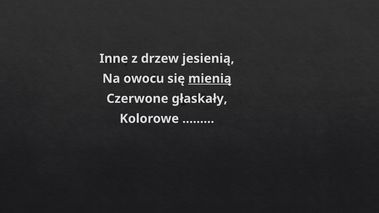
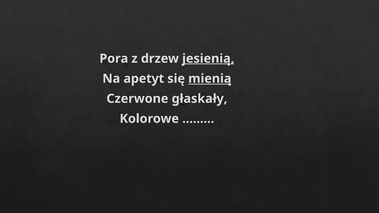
Inne: Inne -> Pora (114, 59)
jesienią underline: none -> present (208, 59)
owocu: owocu -> apetyt (144, 79)
